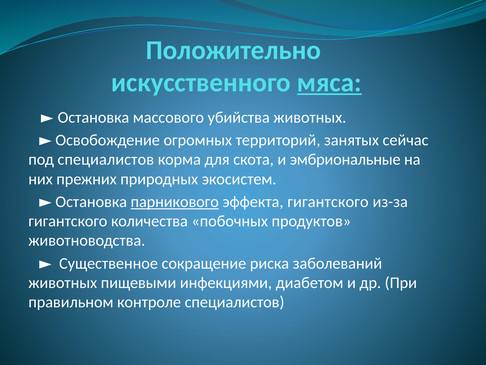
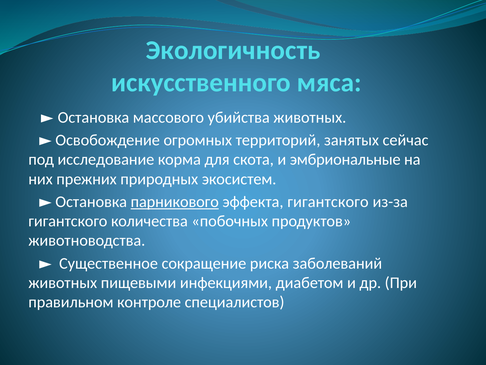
Положительно: Положительно -> Экологичность (233, 50)
мяса underline: present -> none (329, 82)
под специалистов: специалистов -> исследование (106, 159)
